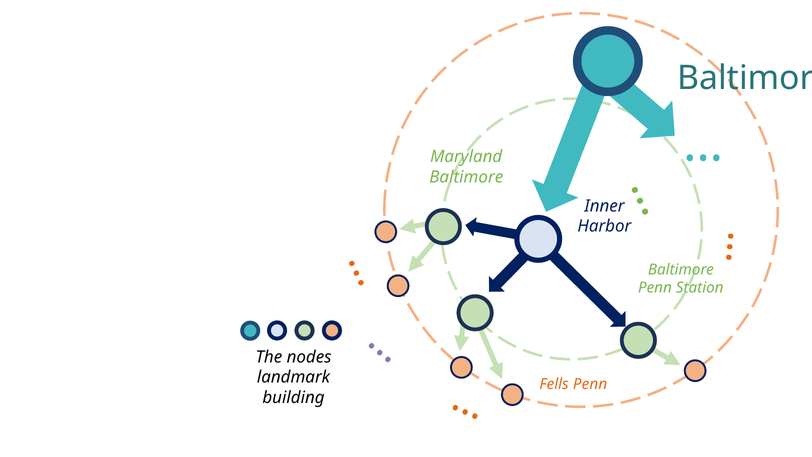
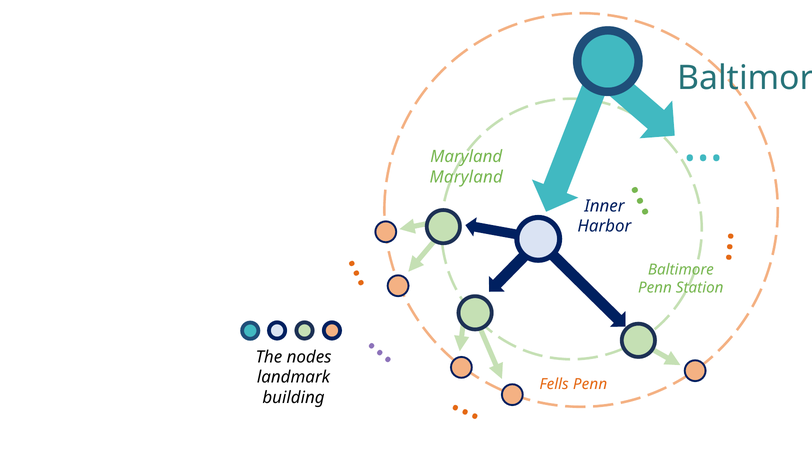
Baltimore: Baltimore -> Maryland (466, 177)
